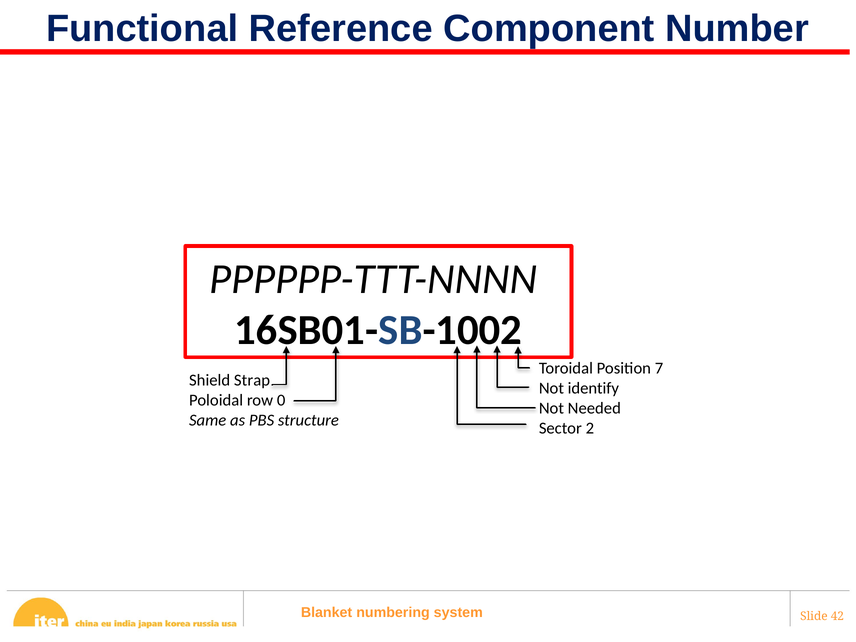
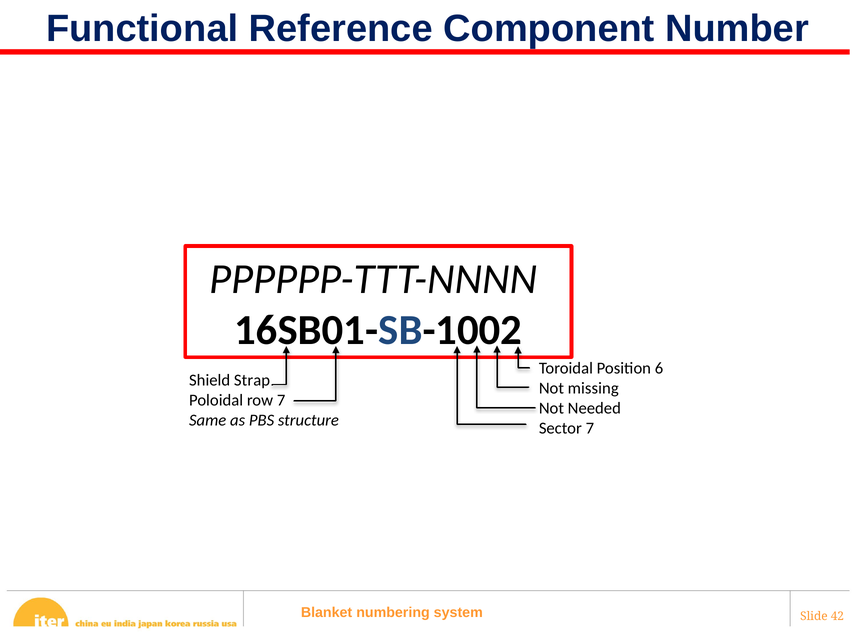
7: 7 -> 6 (659, 368)
identify: identify -> missing (593, 388)
row 0: 0 -> 7 (281, 400)
Sector 2: 2 -> 7 (590, 428)
